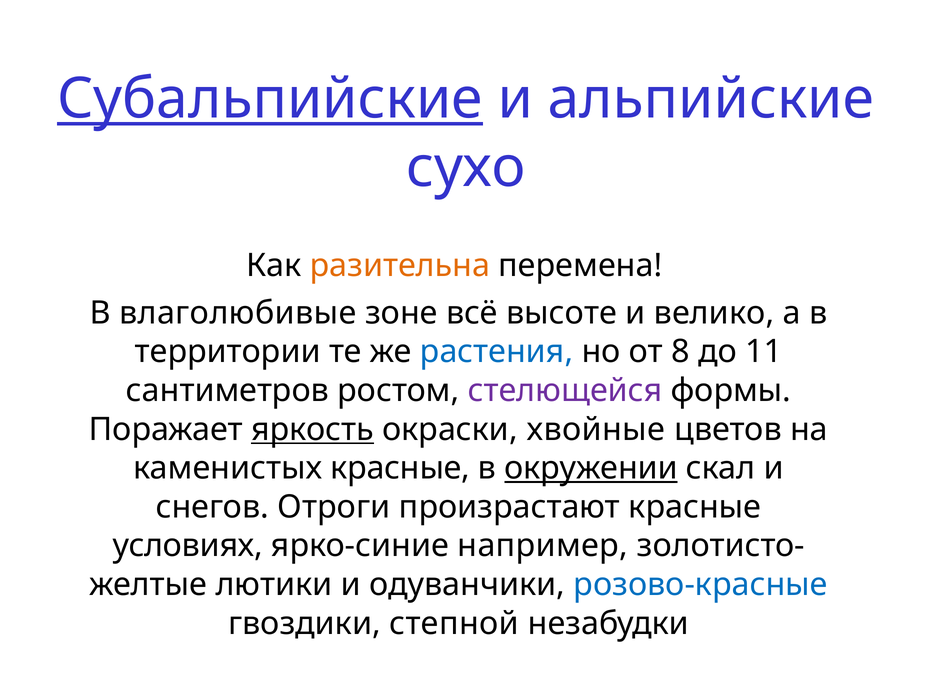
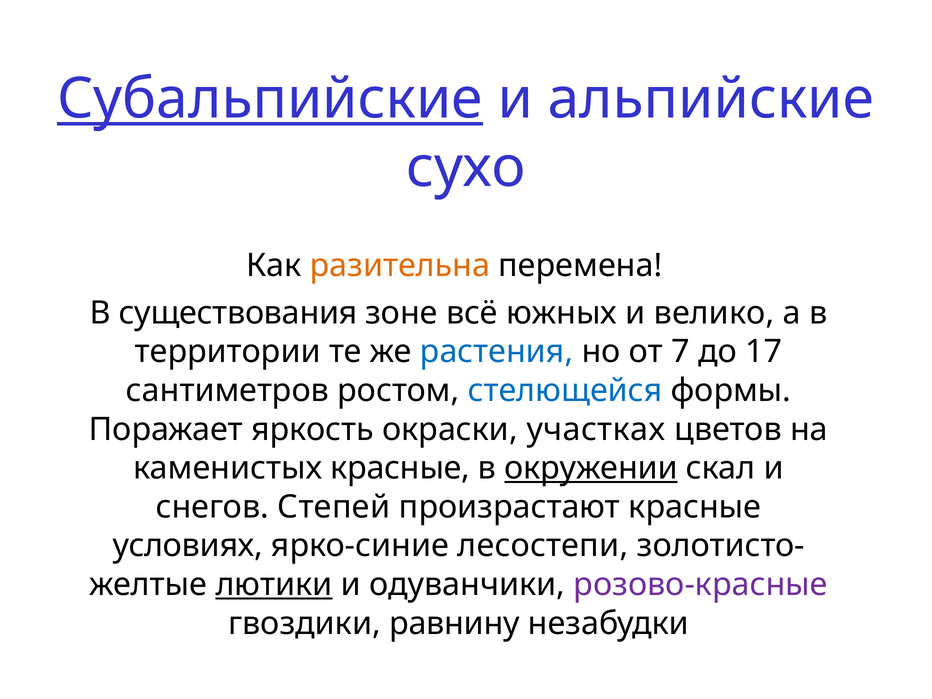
влаголюбивые: влаголюбивые -> существования (238, 313)
высоте: высоте -> южных (562, 313)
8: 8 -> 7 (681, 352)
11: 11 -> 17 (764, 352)
стелющейся colour: purple -> blue (565, 391)
яркость underline: present -> none (313, 429)
хвойные: хвойные -> участках (596, 429)
Отроги: Отроги -> Степей (334, 507)
например: например -> лесостепи (543, 546)
лютики underline: none -> present (274, 585)
розово-красные colour: blue -> purple (701, 585)
степной: степной -> равнину (454, 623)
